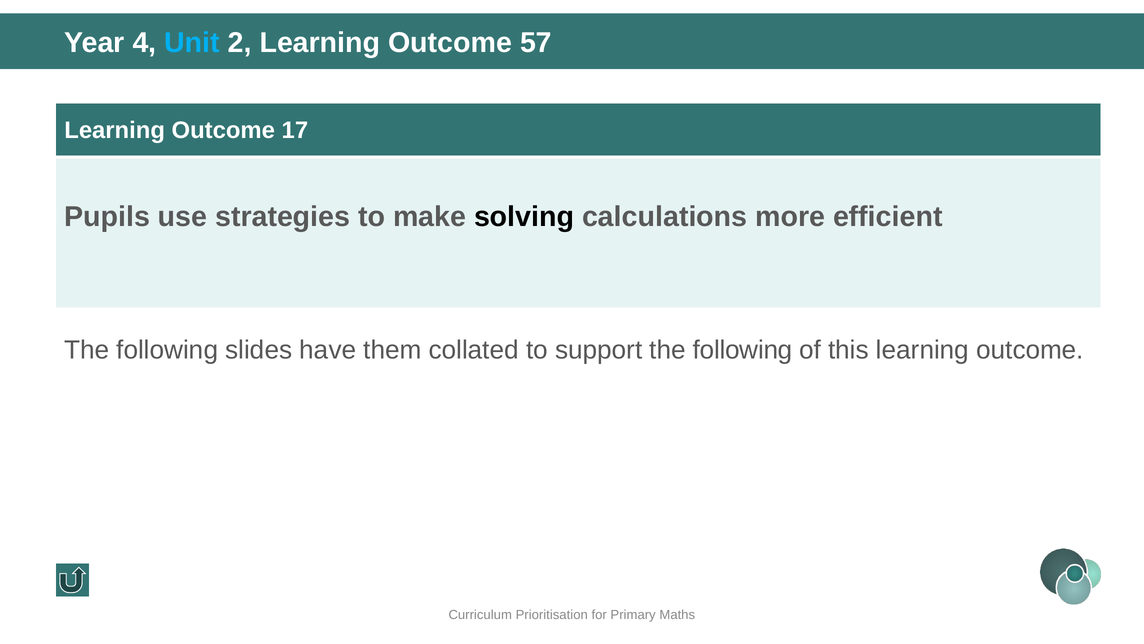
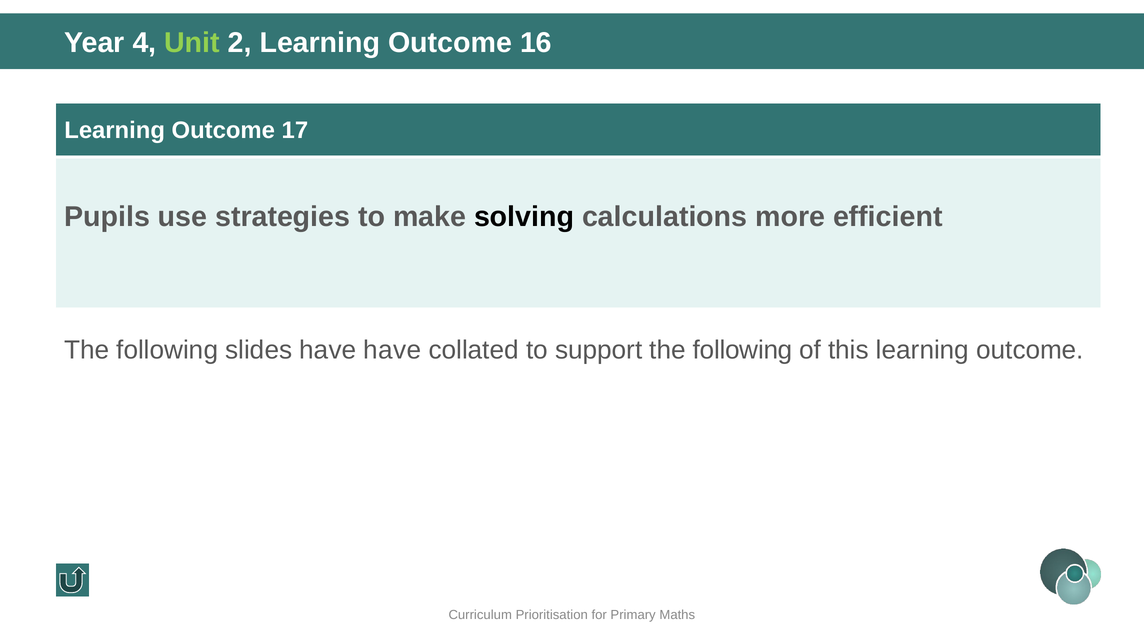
Unit colour: light blue -> light green (192, 43)
57: 57 -> 16 (536, 43)
have them: them -> have (392, 350)
